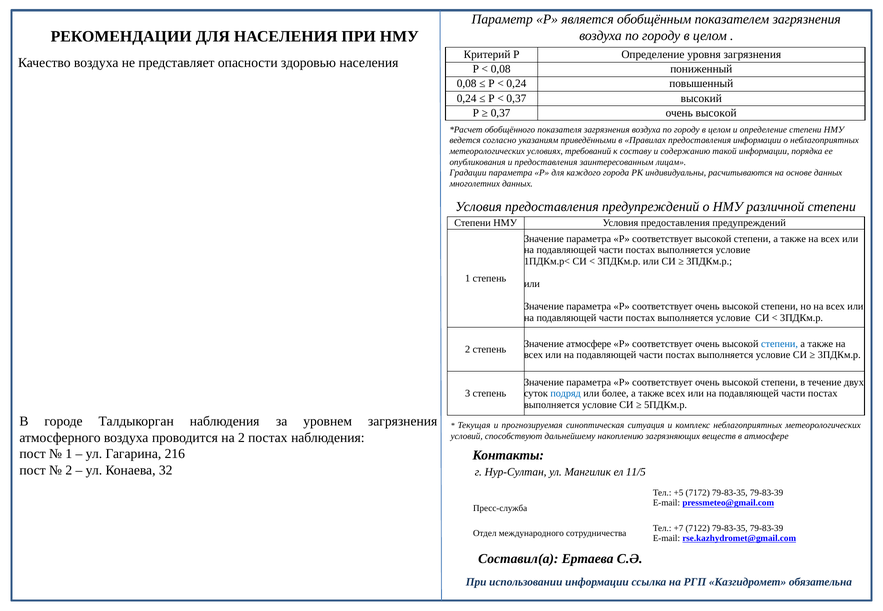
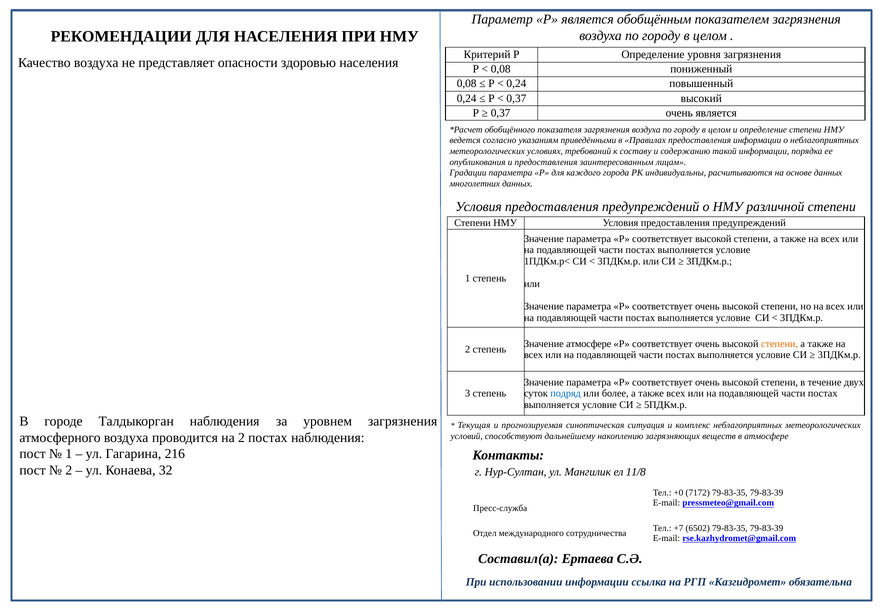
0,37 очень высокой: высокой -> является (716, 113)
степени colour: blue -> orange (780, 344)
11/5: 11/5 -> 11/8 (636, 472)
+5: +5 -> +0 (678, 493)
7122: 7122 -> 6502 (698, 529)
